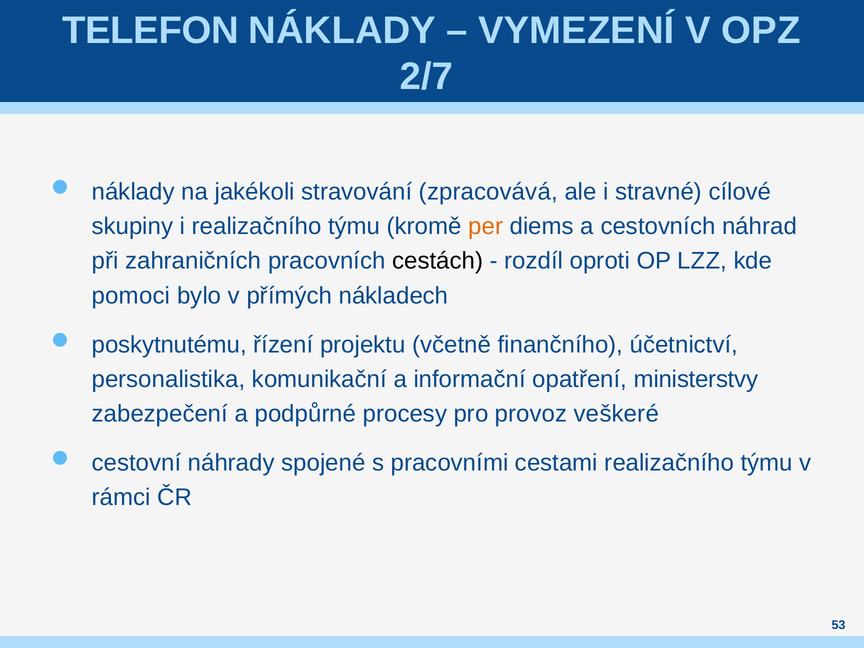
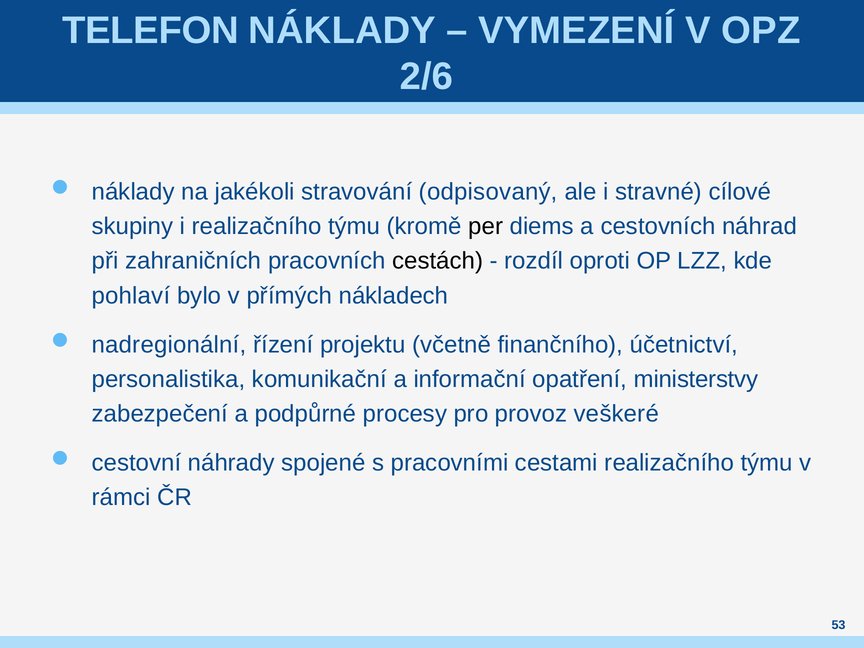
2/7: 2/7 -> 2/6 (427, 77)
zpracovává: zpracovává -> odpisovaný (488, 192)
per colour: orange -> black (486, 226)
pomoci: pomoci -> pohlaví (131, 296)
poskytnutému: poskytnutému -> nadregionální (169, 345)
